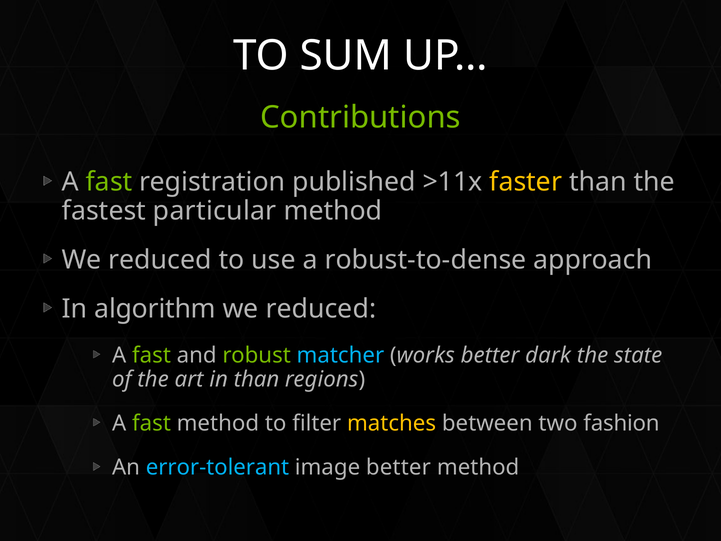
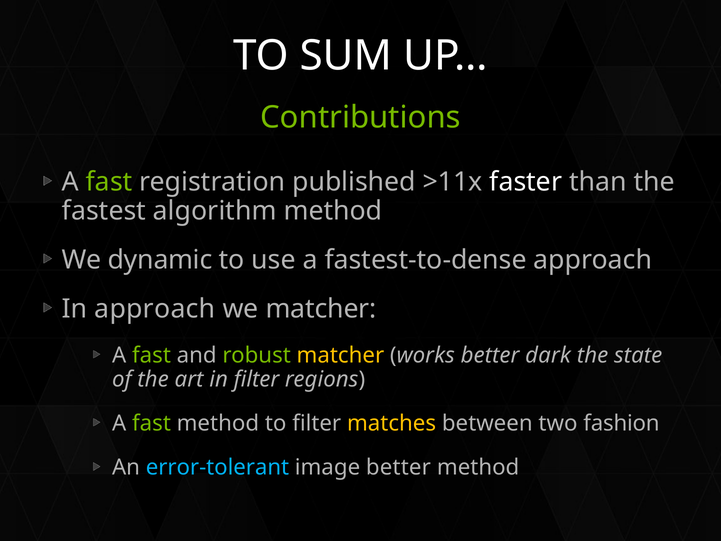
faster colour: yellow -> white (526, 182)
particular: particular -> algorithm (215, 211)
reduced: reduced -> dynamic (160, 260)
robust-to-dense: robust-to-dense -> fastest-to-dense (426, 260)
In algorithm: algorithm -> approach (155, 309)
reduced: reduced -> matcher (321, 309)
matcher colour: light blue -> yellow (340, 355)
in than: than -> filter (256, 379)
